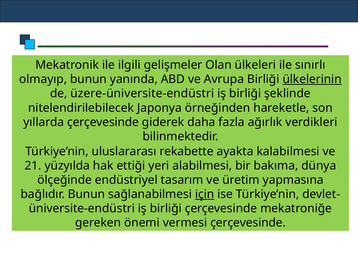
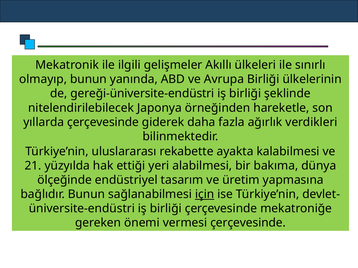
Olan: Olan -> Akıllı (219, 65)
ülkelerinin underline: present -> none (312, 79)
üzere-üniversite-endüstri: üzere-üniversite-endüstri -> gereği-üniversite-endüstri (142, 94)
